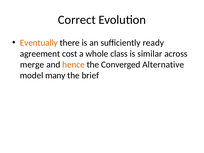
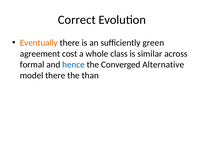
ready: ready -> green (153, 43)
merge: merge -> formal (32, 65)
hence colour: orange -> blue (74, 65)
model many: many -> there (55, 75)
brief: brief -> than (90, 75)
